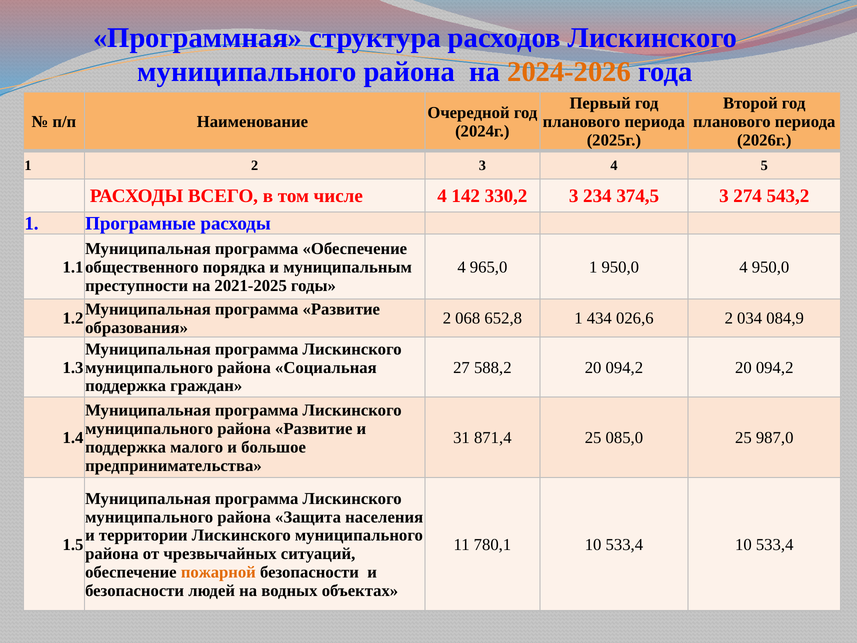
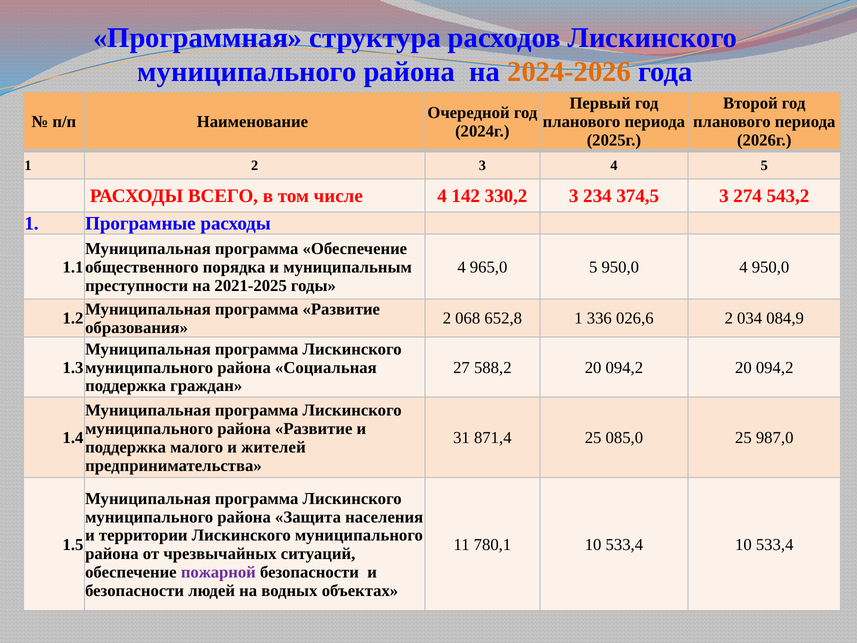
965,0 1: 1 -> 5 (593, 267)
434: 434 -> 336 (599, 318)
большое: большое -> жителей (273, 447)
пожарной colour: orange -> purple (218, 572)
